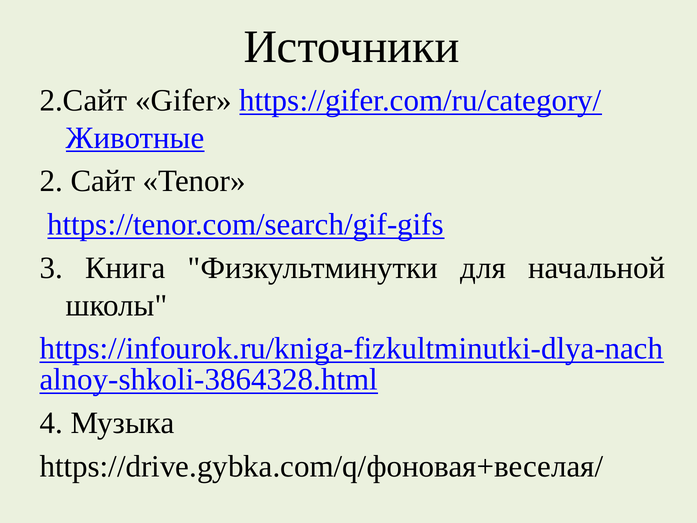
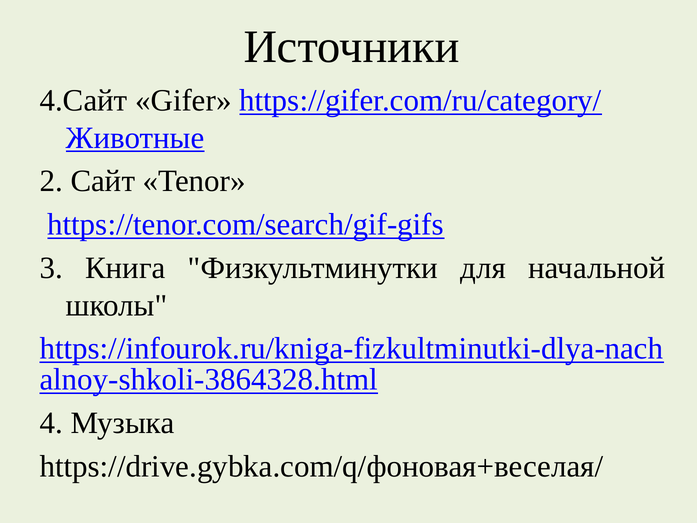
2.Сайт: 2.Сайт -> 4.Сайт (84, 101)
